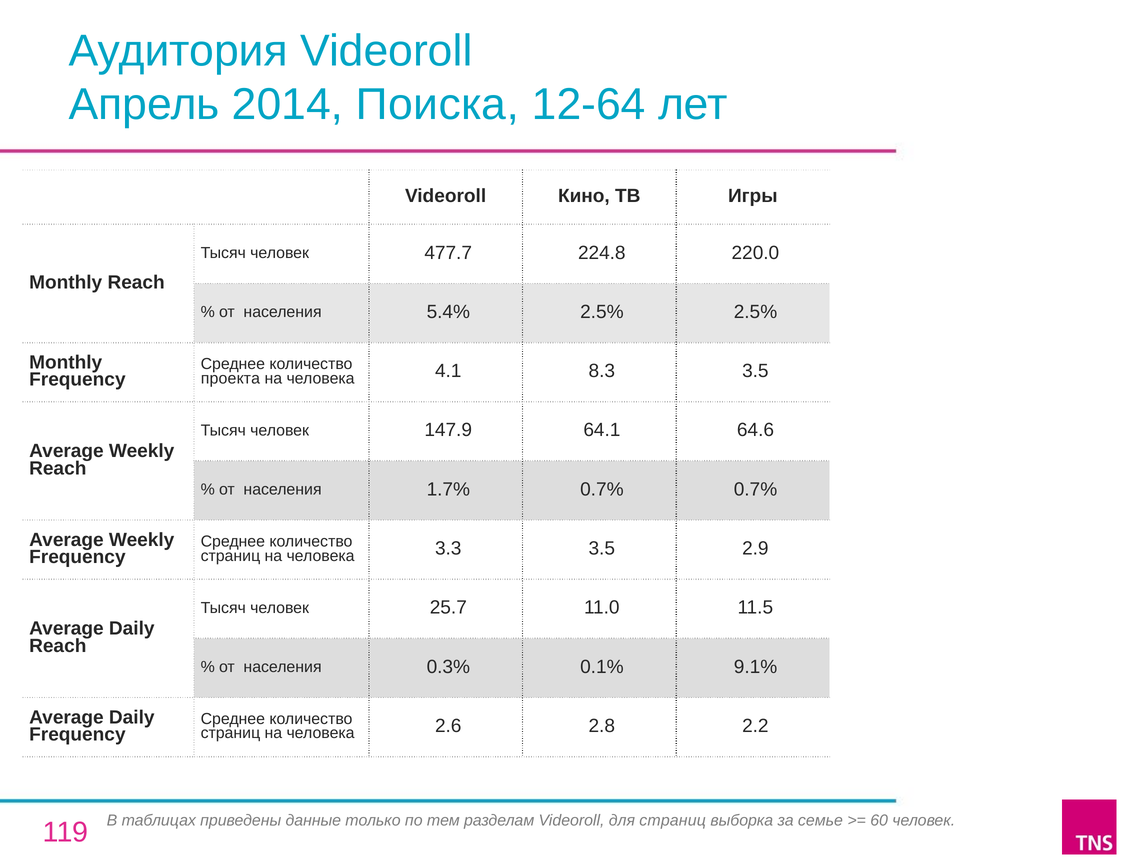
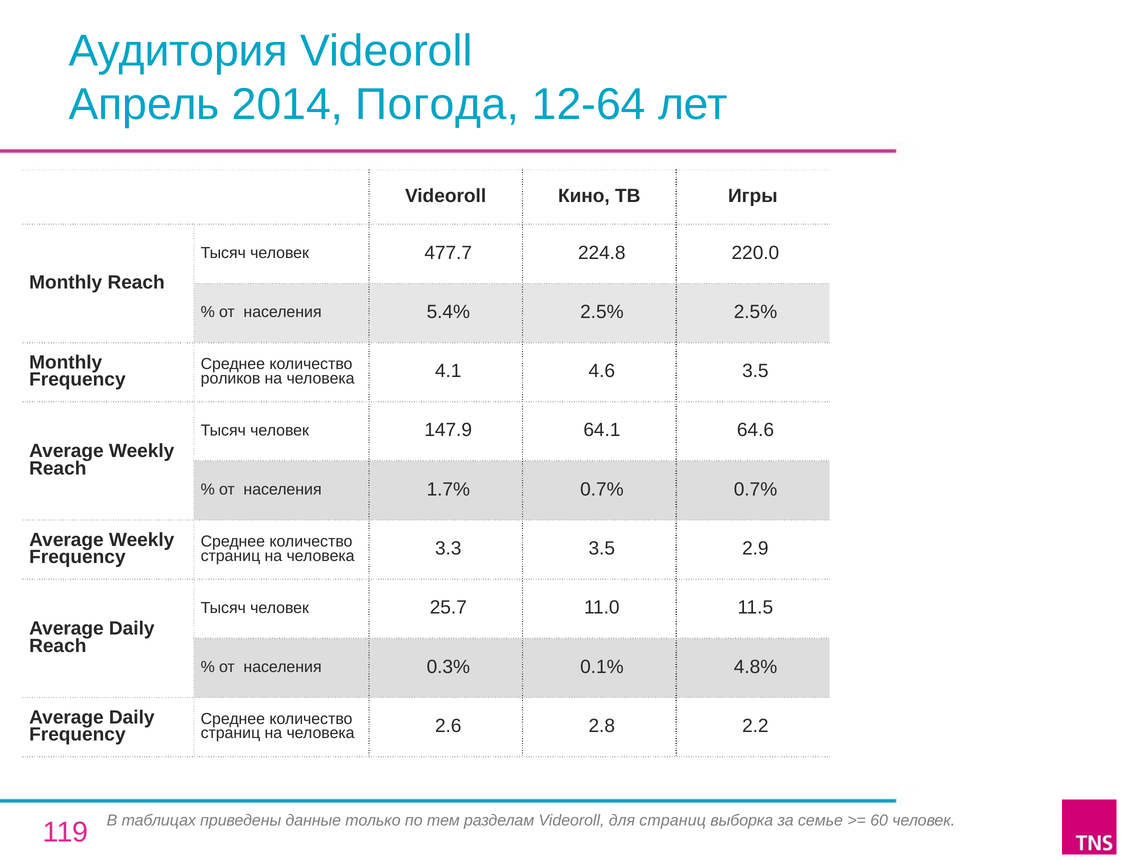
Поиска: Поиска -> Погода (437, 104)
проекта: проекта -> роликов (231, 378)
8.3: 8.3 -> 4.6 (602, 371)
9.1%: 9.1% -> 4.8% (756, 666)
